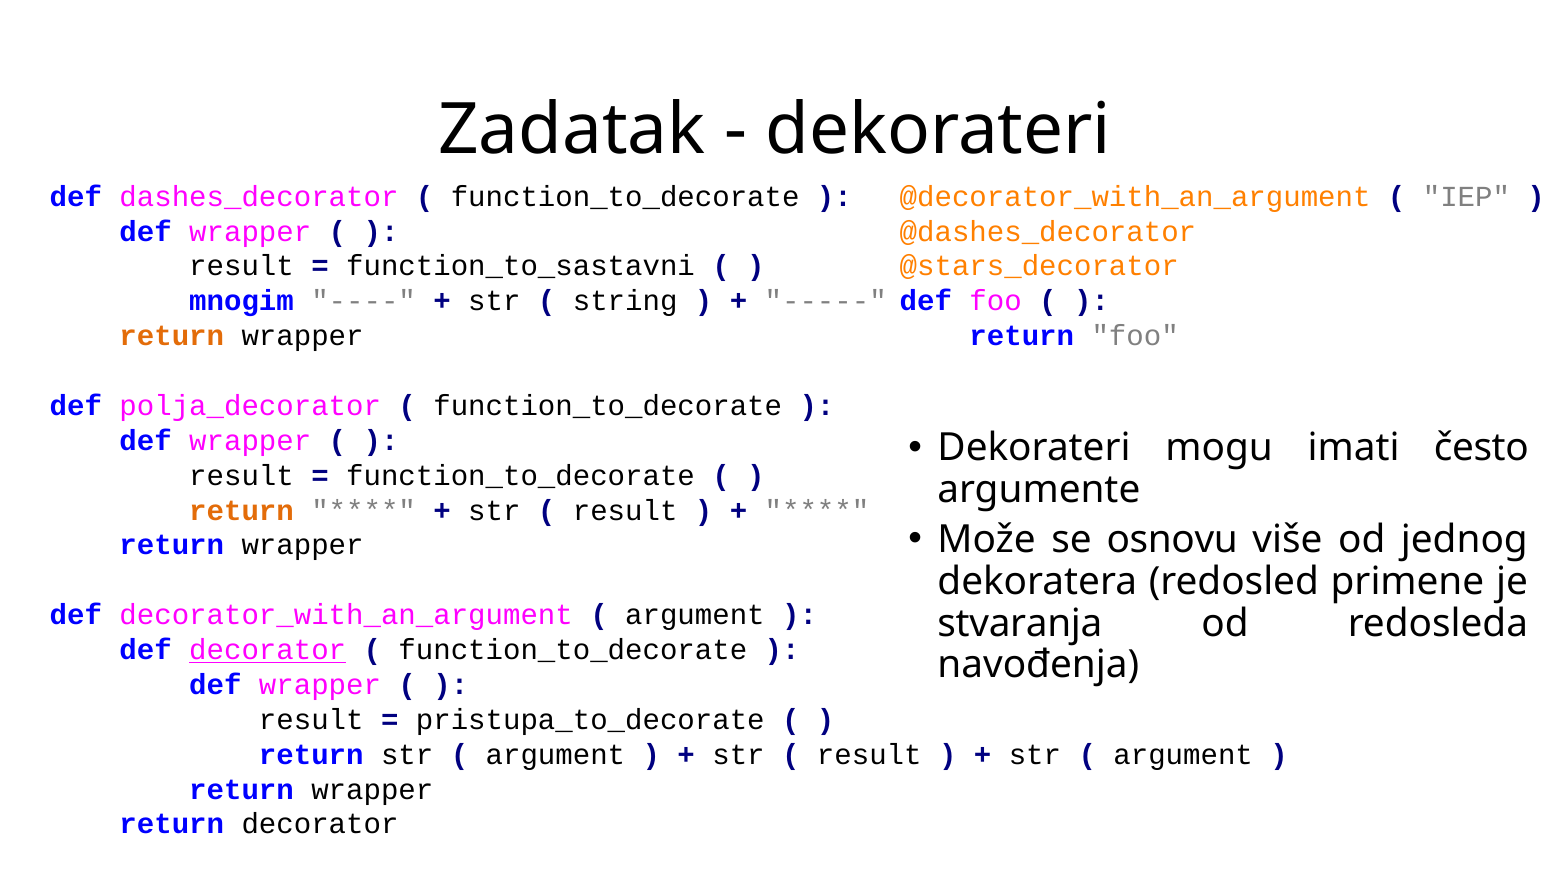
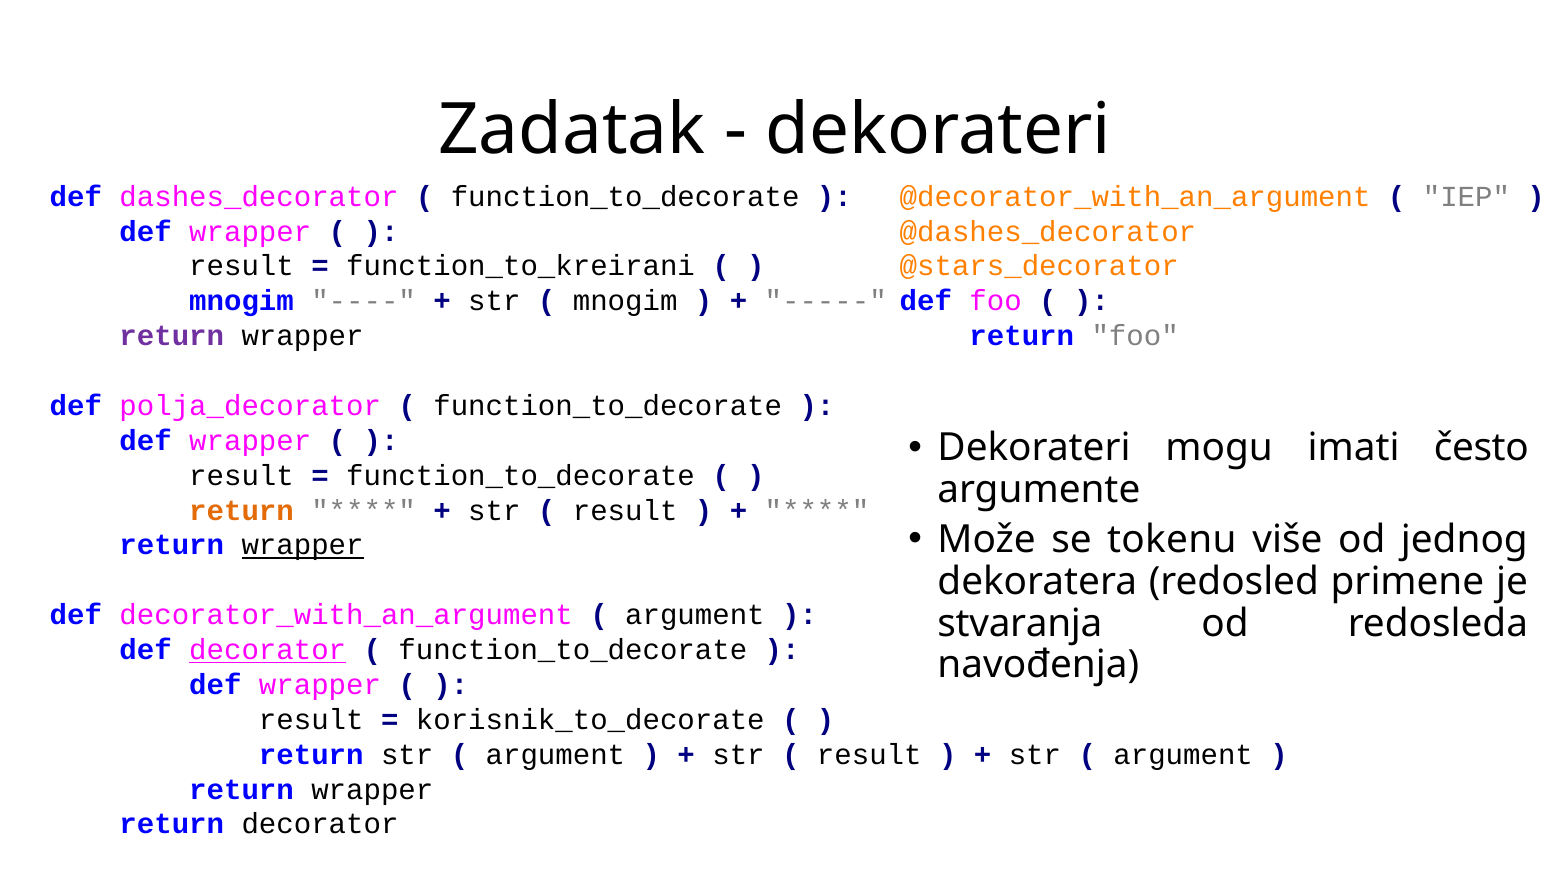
function_to_sastavni: function_to_sastavni -> function_to_kreirani (521, 266)
string: string -> mnogim (625, 301)
return colour: orange -> purple (172, 336)
osnovu: osnovu -> tokenu (1172, 539)
wrapper underline: none -> present (303, 545)
pristupa_to_decorate: pristupa_to_decorate -> korisnik_to_decorate (590, 720)
